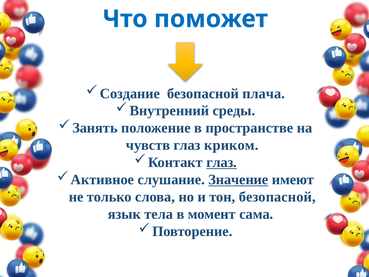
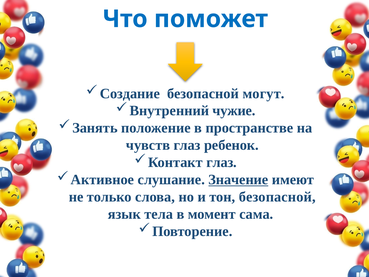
плача: плача -> могут (264, 93)
среды: среды -> чужие (234, 111)
криком: криком -> ребенок (231, 145)
глаз underline: present -> none (222, 162)
